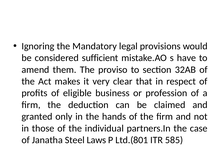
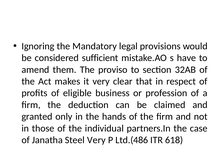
Steel Laws: Laws -> Very (96, 141)
Ltd.(801: Ltd.(801 -> Ltd.(486 (132, 141)
585: 585 -> 618 (174, 141)
